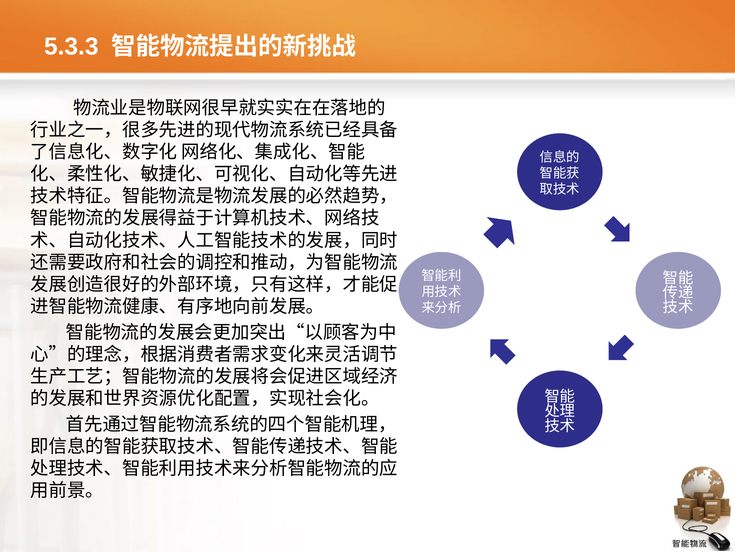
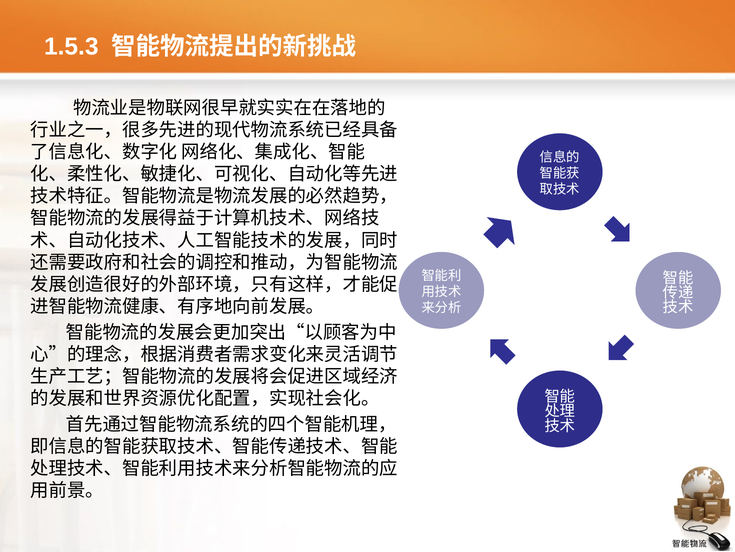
5.3.3: 5.3.3 -> 1.5.3 (71, 46)
